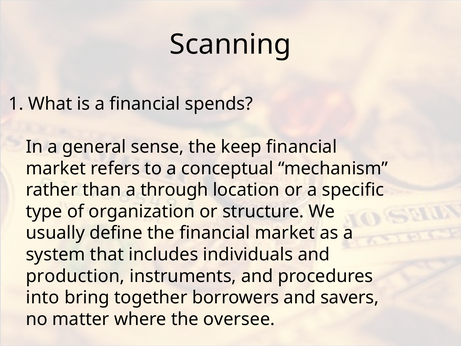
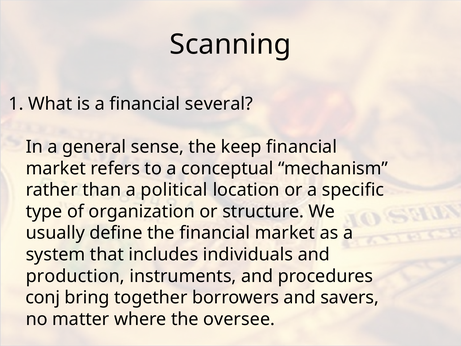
spends: spends -> several (219, 104)
through: through -> political (174, 190)
into: into -> conj (43, 297)
